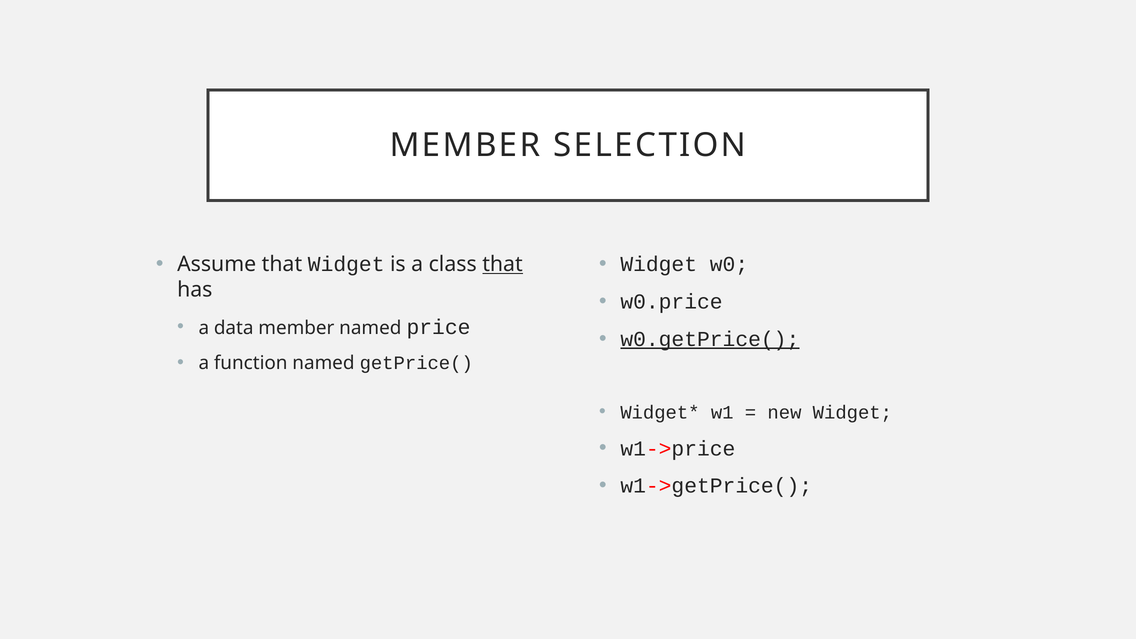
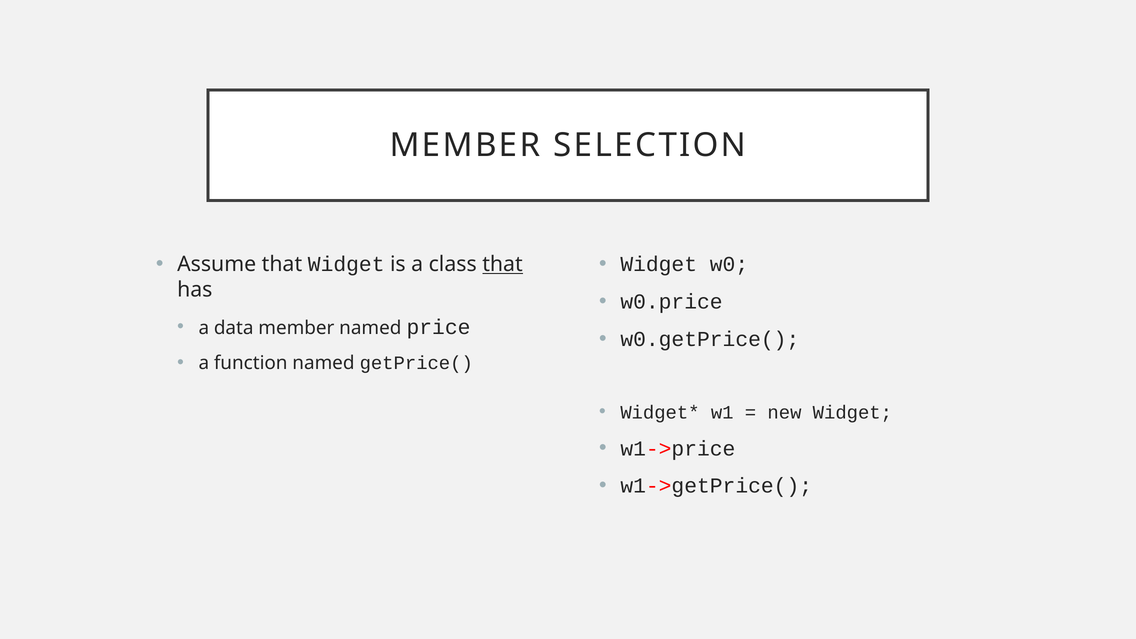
w0.getPrice( underline: present -> none (710, 339)
